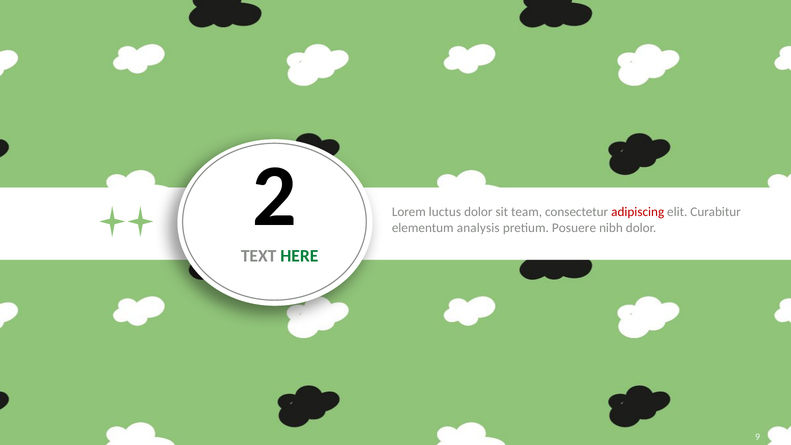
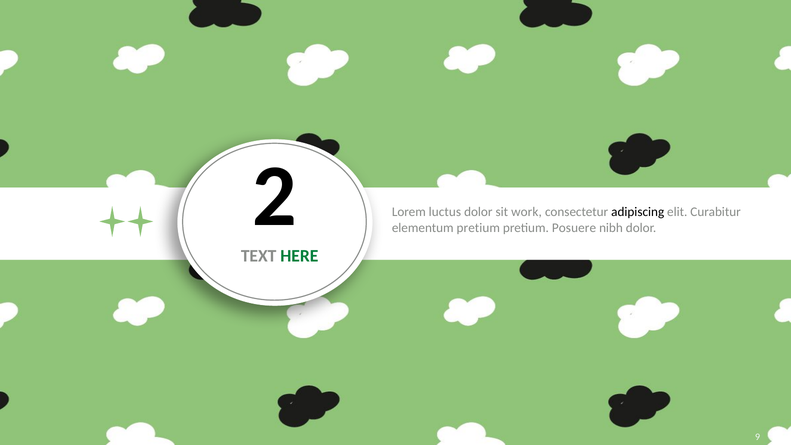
team: team -> work (526, 212)
adipiscing colour: red -> black (638, 212)
elementum analysis: analysis -> pretium (478, 228)
